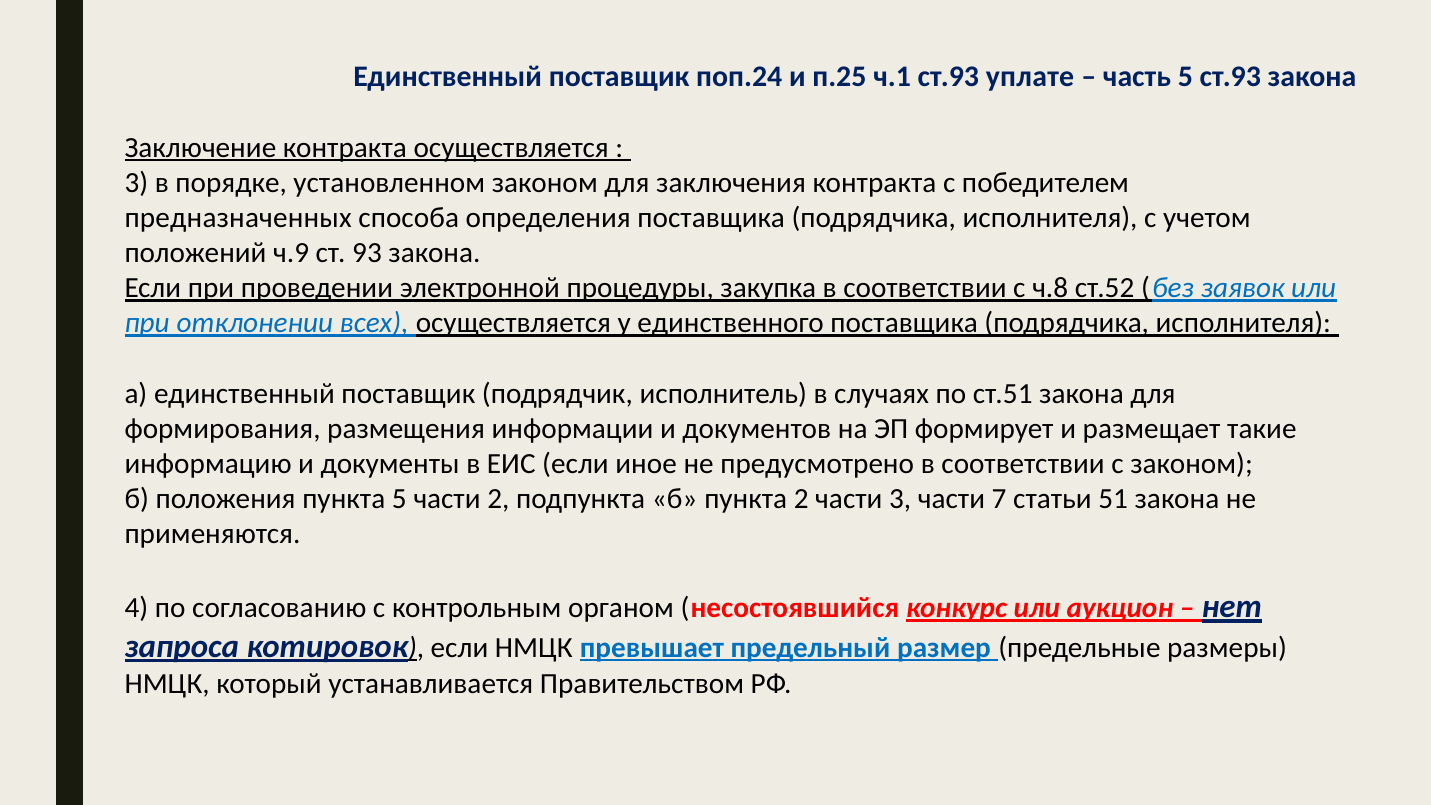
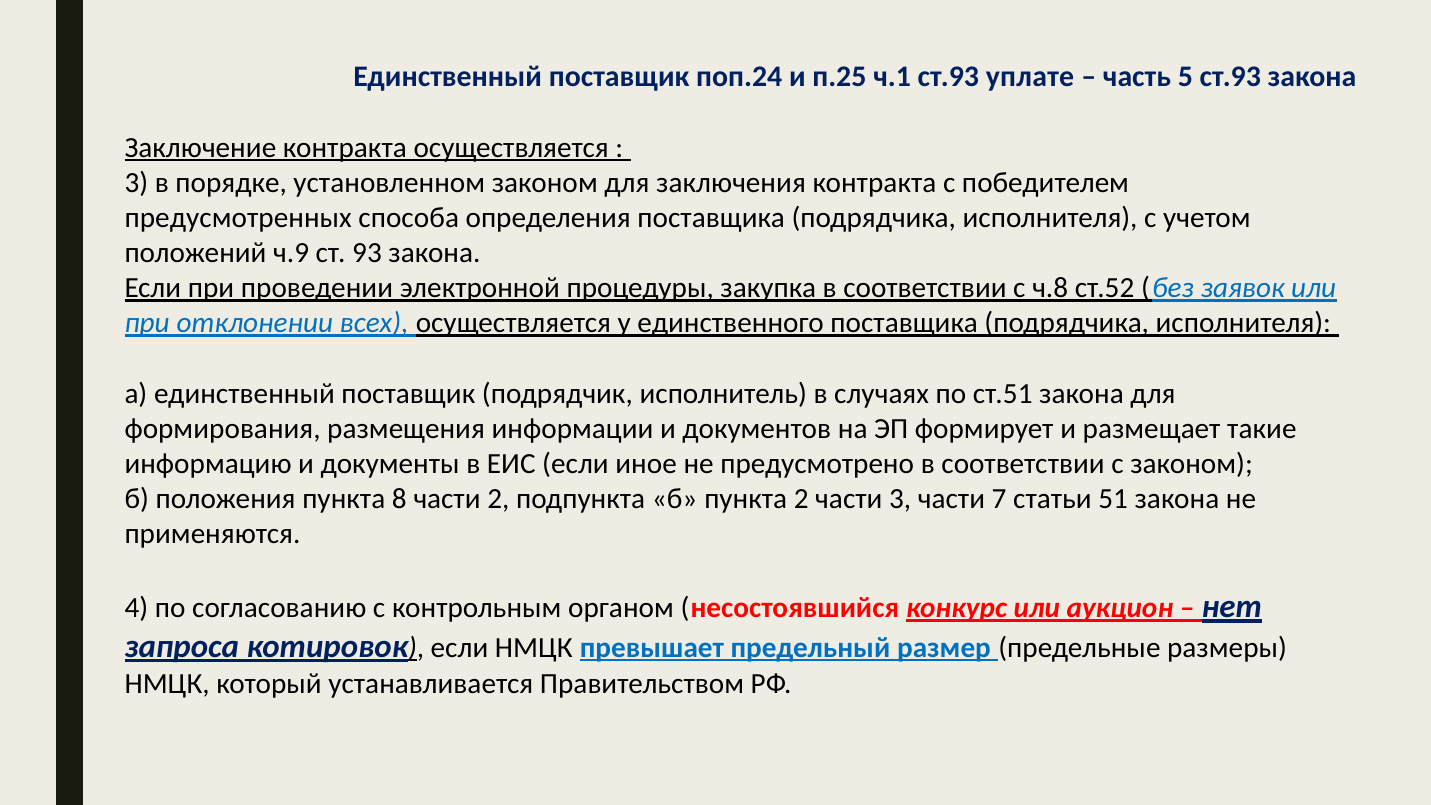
предназначенных: предназначенных -> предусмотренных (238, 218)
пункта 5: 5 -> 8 (399, 499)
